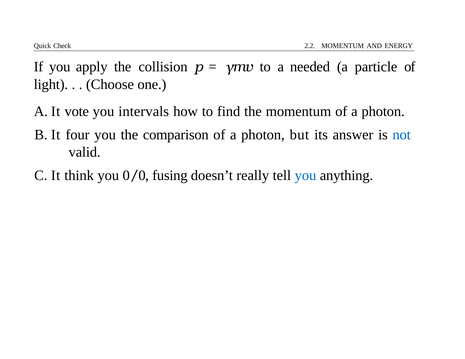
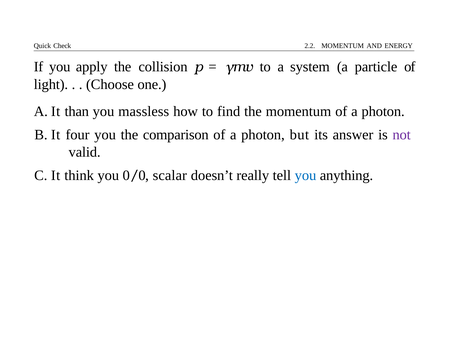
needed: needed -> system (310, 67)
vote: vote -> than (77, 112)
intervals: intervals -> massless (144, 112)
not colour: blue -> purple (402, 135)
fusing: fusing -> scalar (170, 176)
